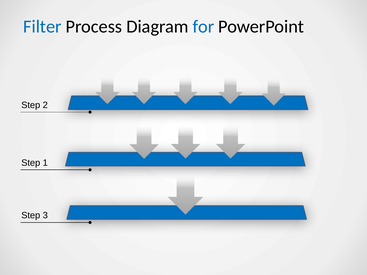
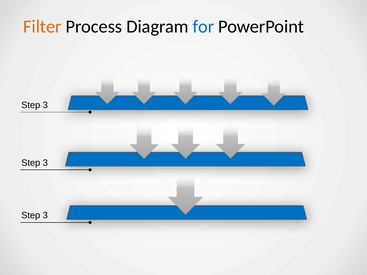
Filter colour: blue -> orange (42, 27)
2: 2 -> 3 (45, 105)
1: 1 -> 3 (45, 163)
